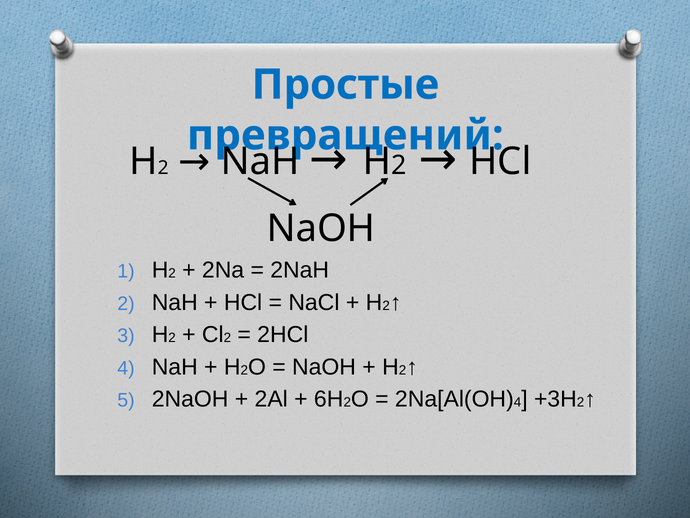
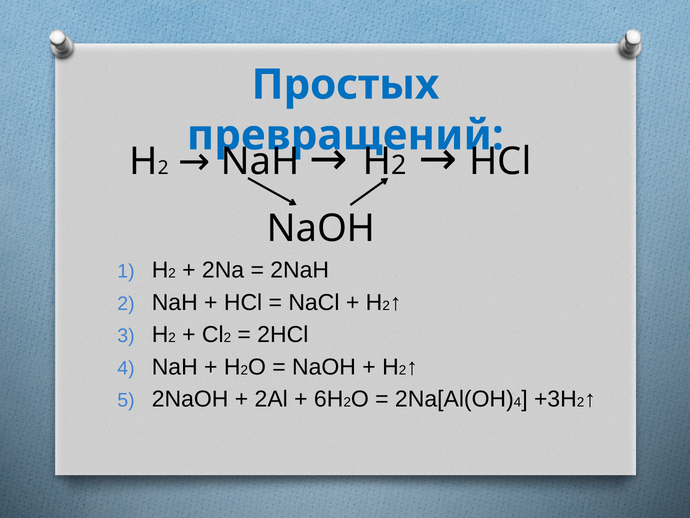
Простые: Простые -> Простых (345, 85)
